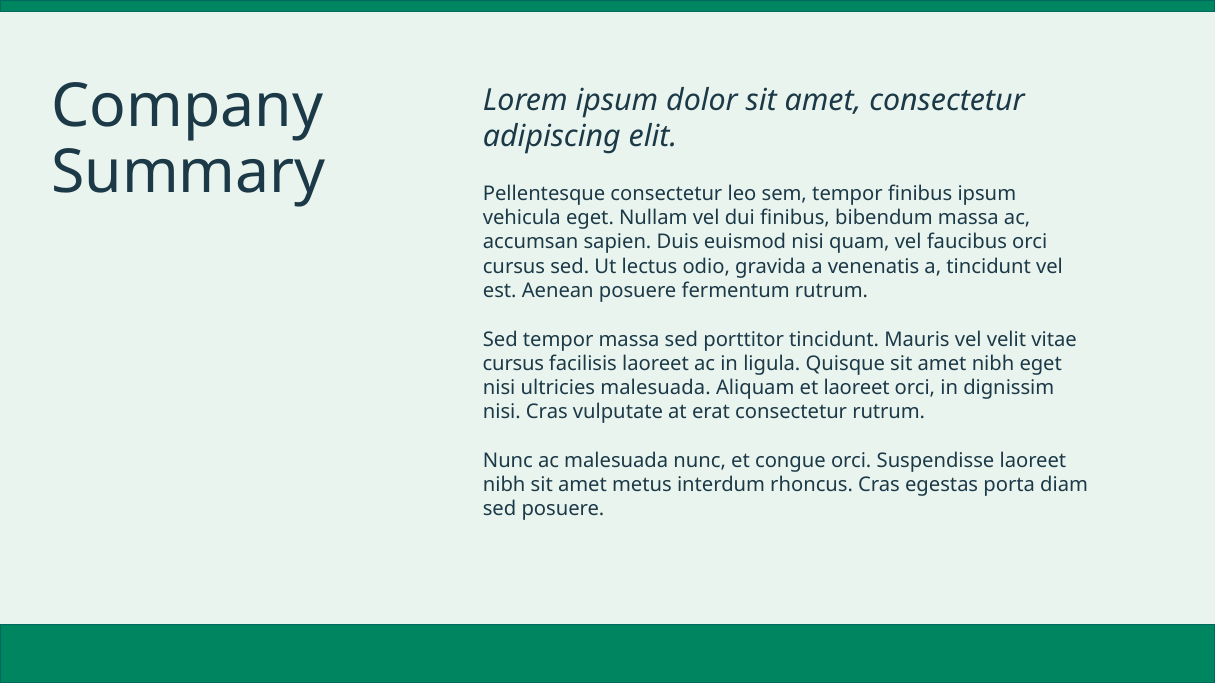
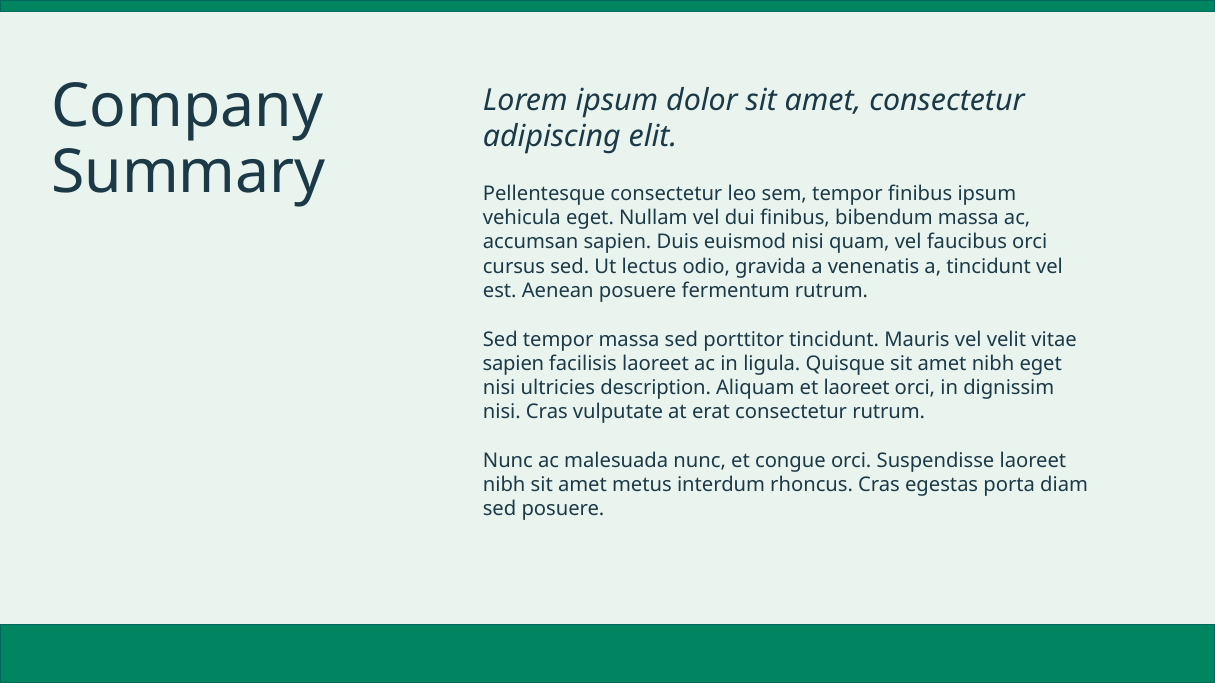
cursus: cursus -> sapien (513, 364)
ultricies malesuada: malesuada -> description (656, 388)
